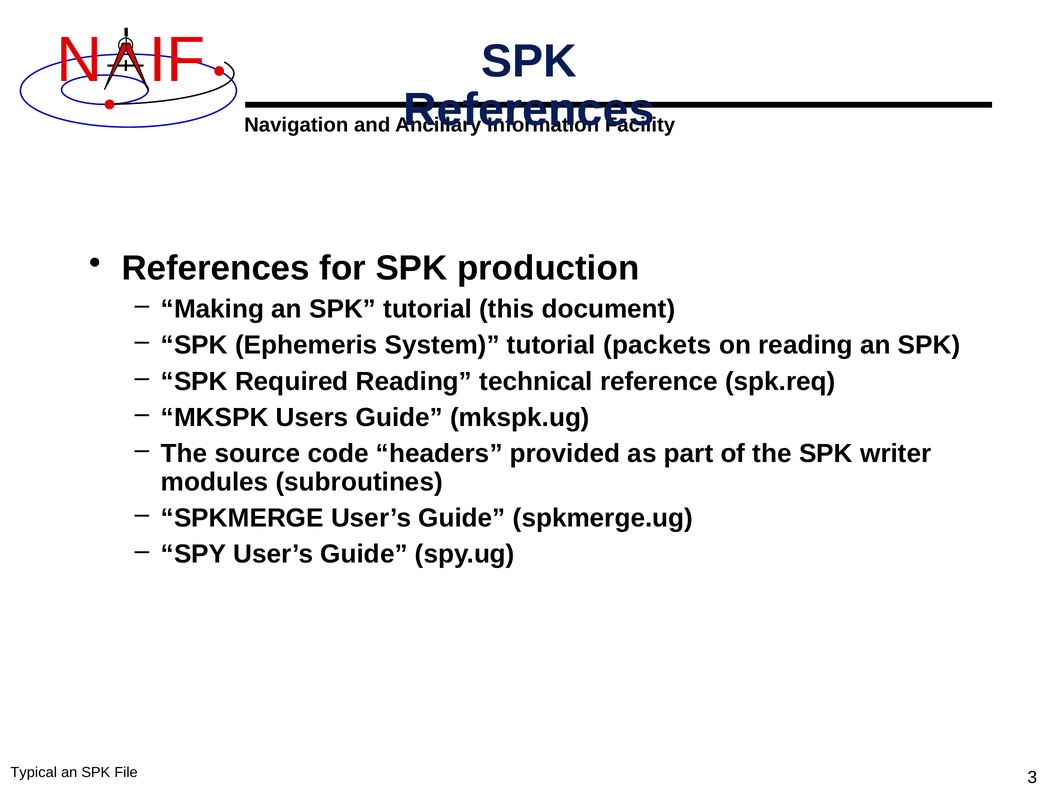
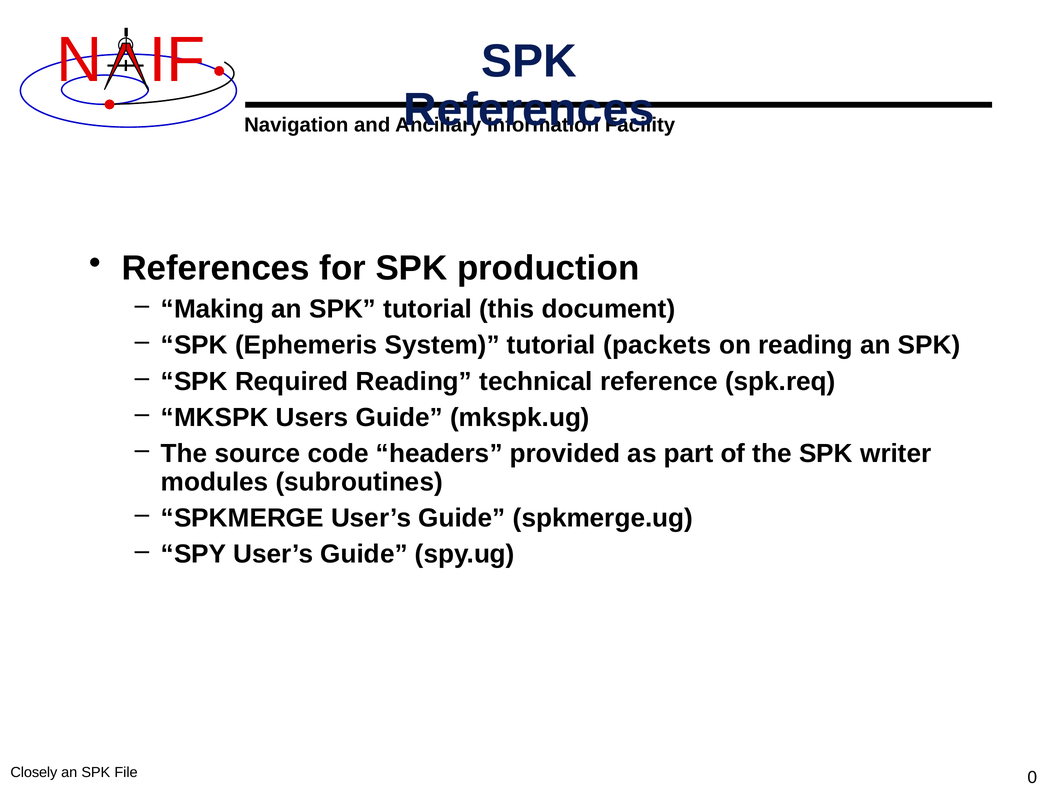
Typical: Typical -> Closely (34, 773)
3: 3 -> 0 (1032, 777)
